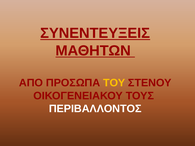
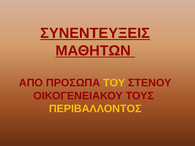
ΠΕΡΙΒΑΛΛΟΝΤΟΣ colour: white -> yellow (95, 109)
